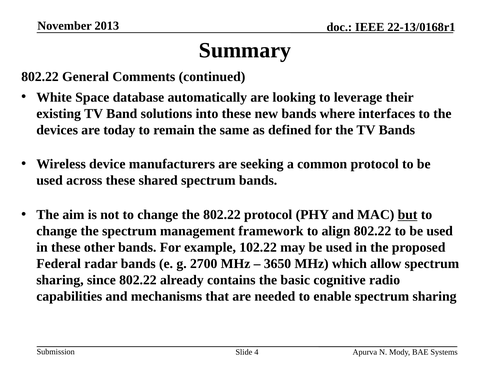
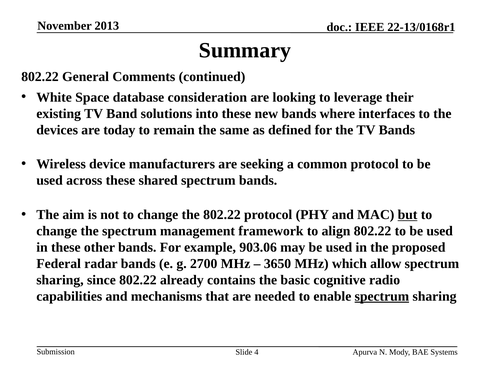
automatically: automatically -> consideration (207, 97)
102.22: 102.22 -> 903.06 (258, 248)
spectrum underline: none -> present (382, 297)
